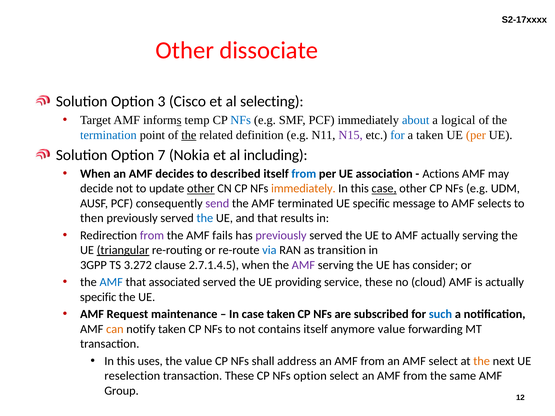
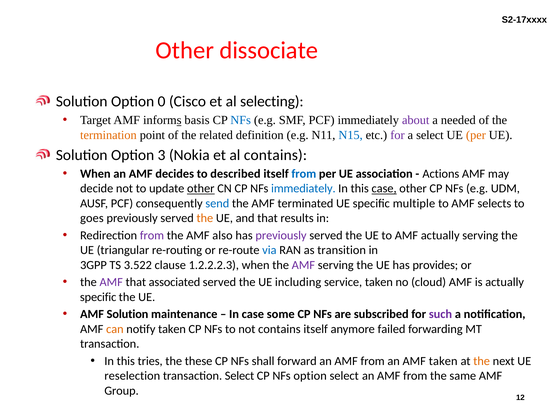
3: 3 -> 0 (162, 101)
temp: temp -> basis (197, 120)
about colour: blue -> purple (416, 120)
logical: logical -> needed (458, 120)
termination colour: blue -> orange (108, 135)
the underline: present -> none (189, 135)
N15 colour: purple -> blue (351, 135)
for colour: blue -> purple (397, 135)
a taken: taken -> select (430, 135)
7: 7 -> 3 (162, 155)
al including: including -> contains (275, 155)
immediately colour: orange -> blue (303, 189)
send colour: purple -> blue (217, 203)
message: message -> multiple (414, 203)
then: then -> goes (92, 218)
the colour: blue -> orange (205, 218)
fails: fails -> also (222, 236)
triangular underline: present -> none (123, 250)
3.272: 3.272 -> 3.522 (138, 265)
2.7.1.4.5: 2.7.1.4.5 -> 1.2.2.2.3 (214, 265)
consider: consider -> provides (435, 265)
AMF colour: blue -> purple (111, 282)
providing: providing -> including (298, 282)
service these: these -> taken (379, 282)
AMF Request: Request -> Solution (128, 314)
case taken: taken -> some (281, 314)
such colour: blue -> purple (440, 314)
anymore value: value -> failed (392, 329)
uses: uses -> tries (150, 361)
the value: value -> these (199, 361)
address: address -> forward (297, 361)
AMF select: select -> taken (443, 361)
transaction These: These -> Select (240, 376)
